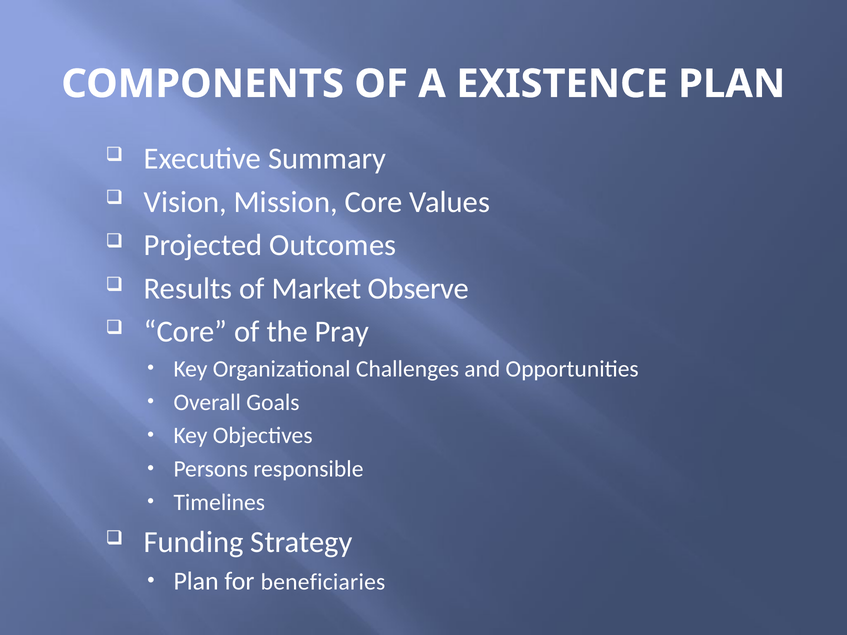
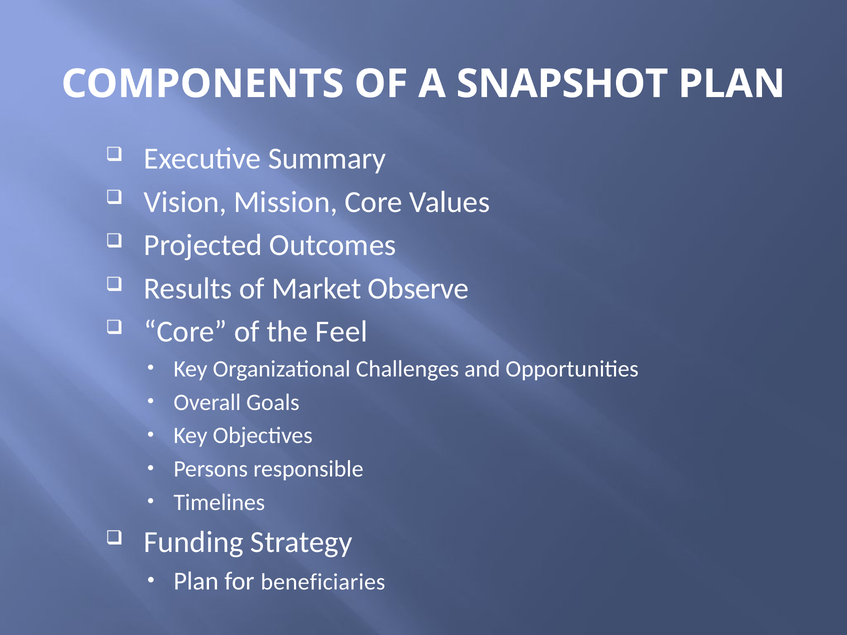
EXISTENCE: EXISTENCE -> SNAPSHOT (562, 84)
Pray: Pray -> Feel (342, 332)
